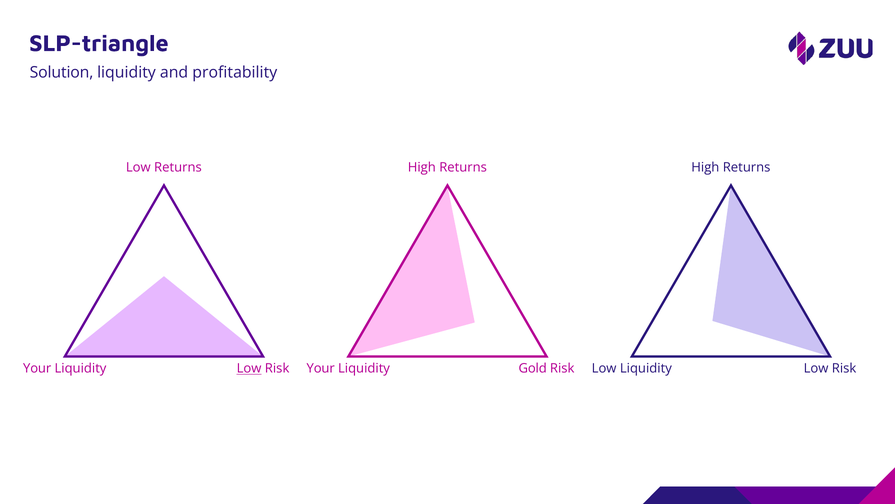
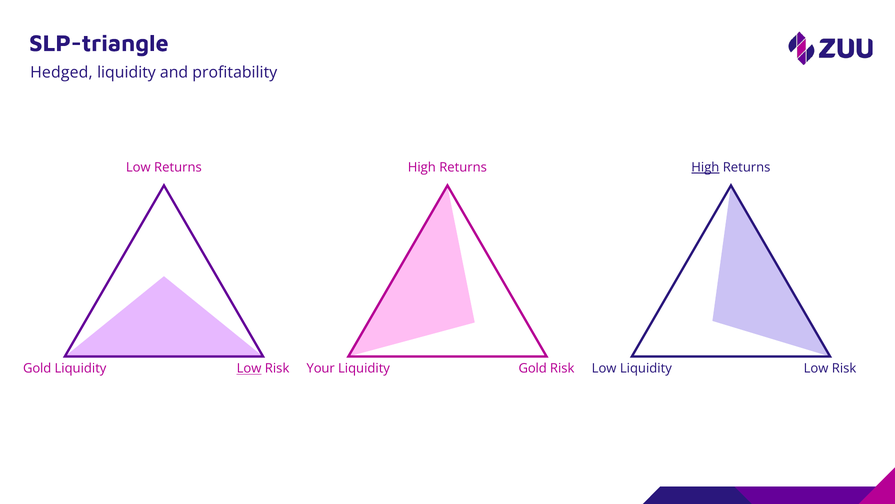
Solution: Solution -> Hedged (61, 73)
High underline: none -> present (705, 167)
Your: Your -> Gold (37, 368)
